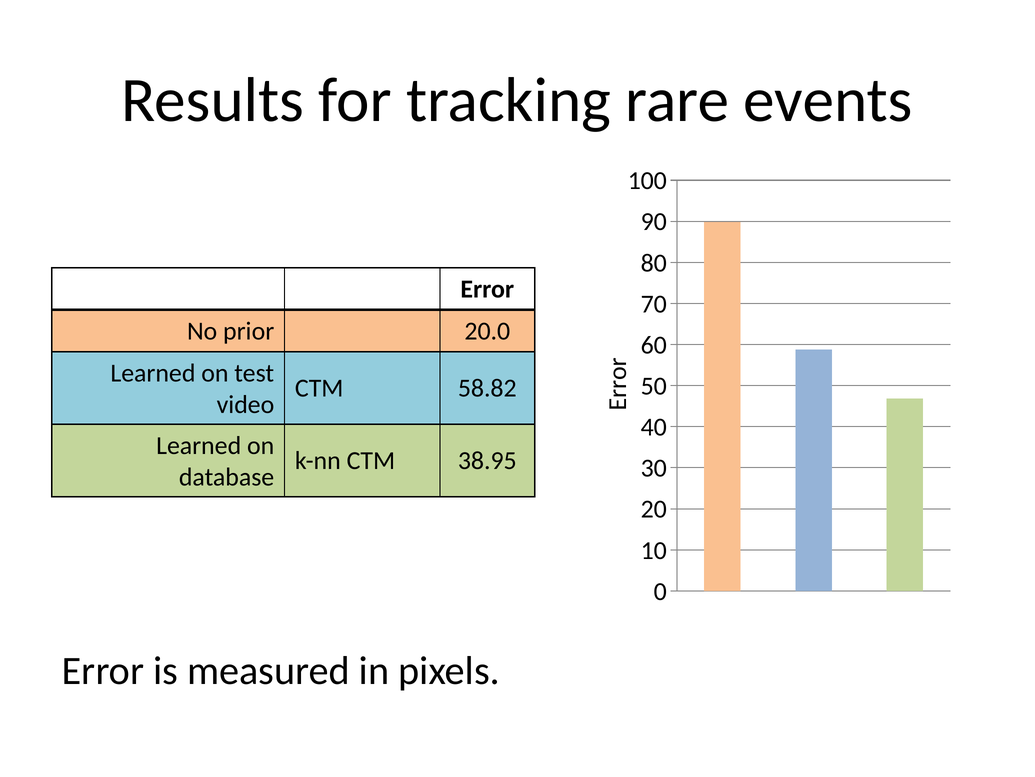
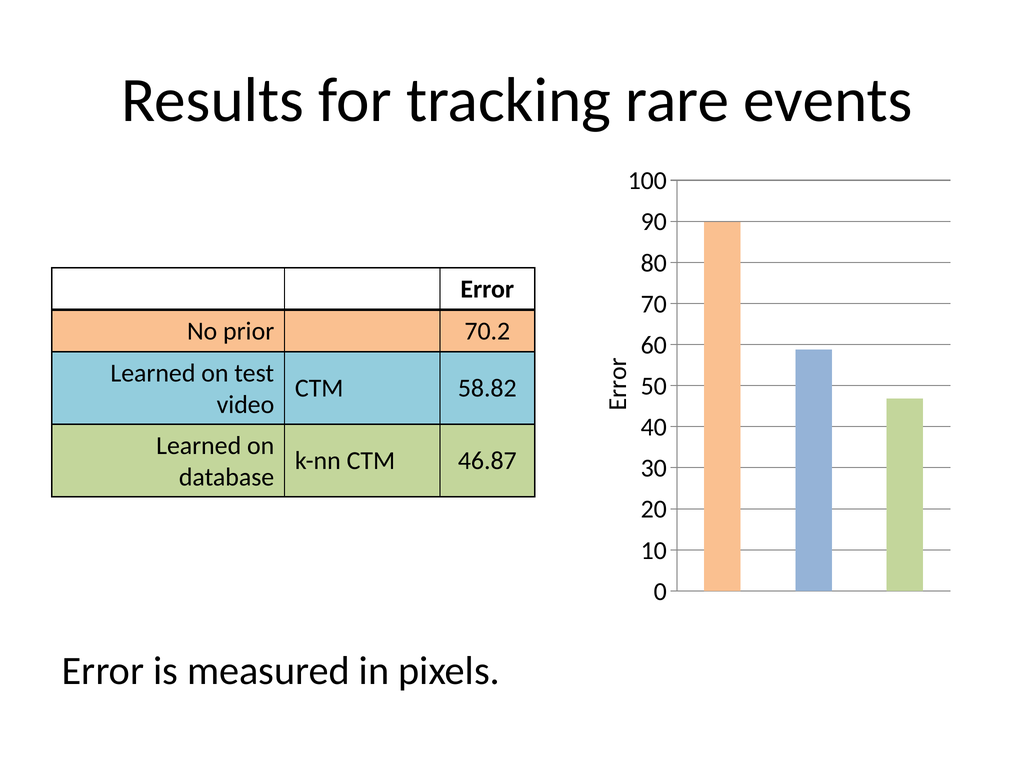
20.0: 20.0 -> 70.2 (487, 331)
38.95: 38.95 -> 46.87 (487, 460)
